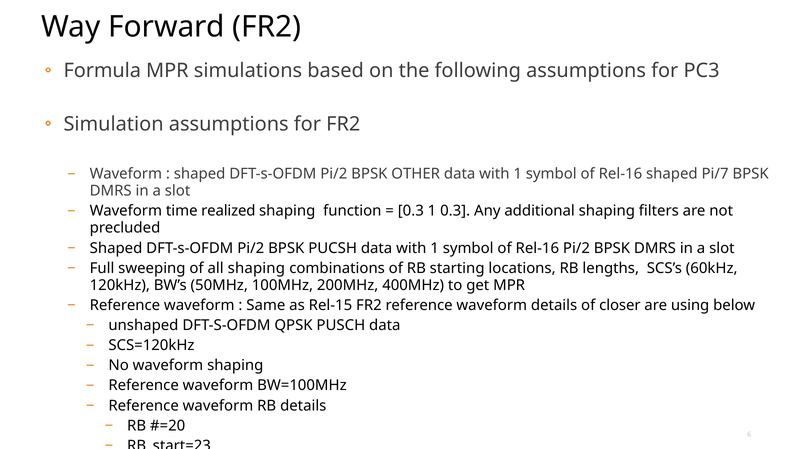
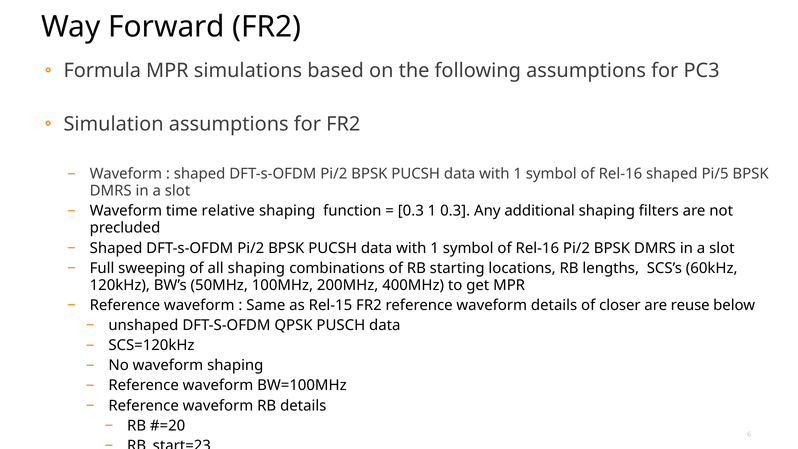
OTHER: OTHER -> PUCSH (416, 174)
Pi/7: Pi/7 -> Pi/5 (715, 174)
realized: realized -> relative (228, 211)
using: using -> reuse (690, 305)
